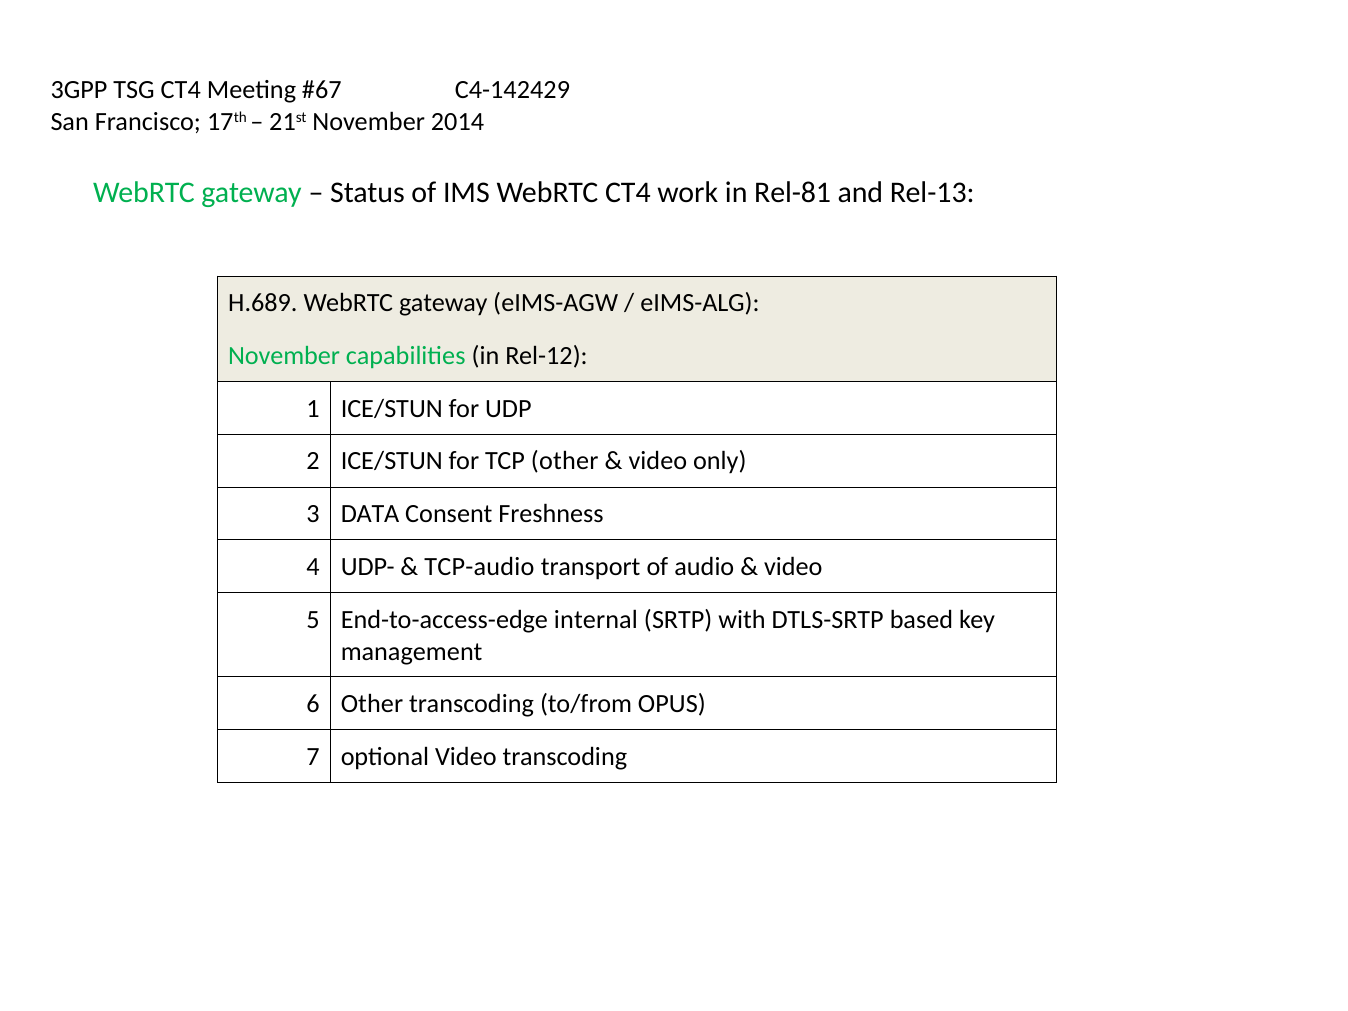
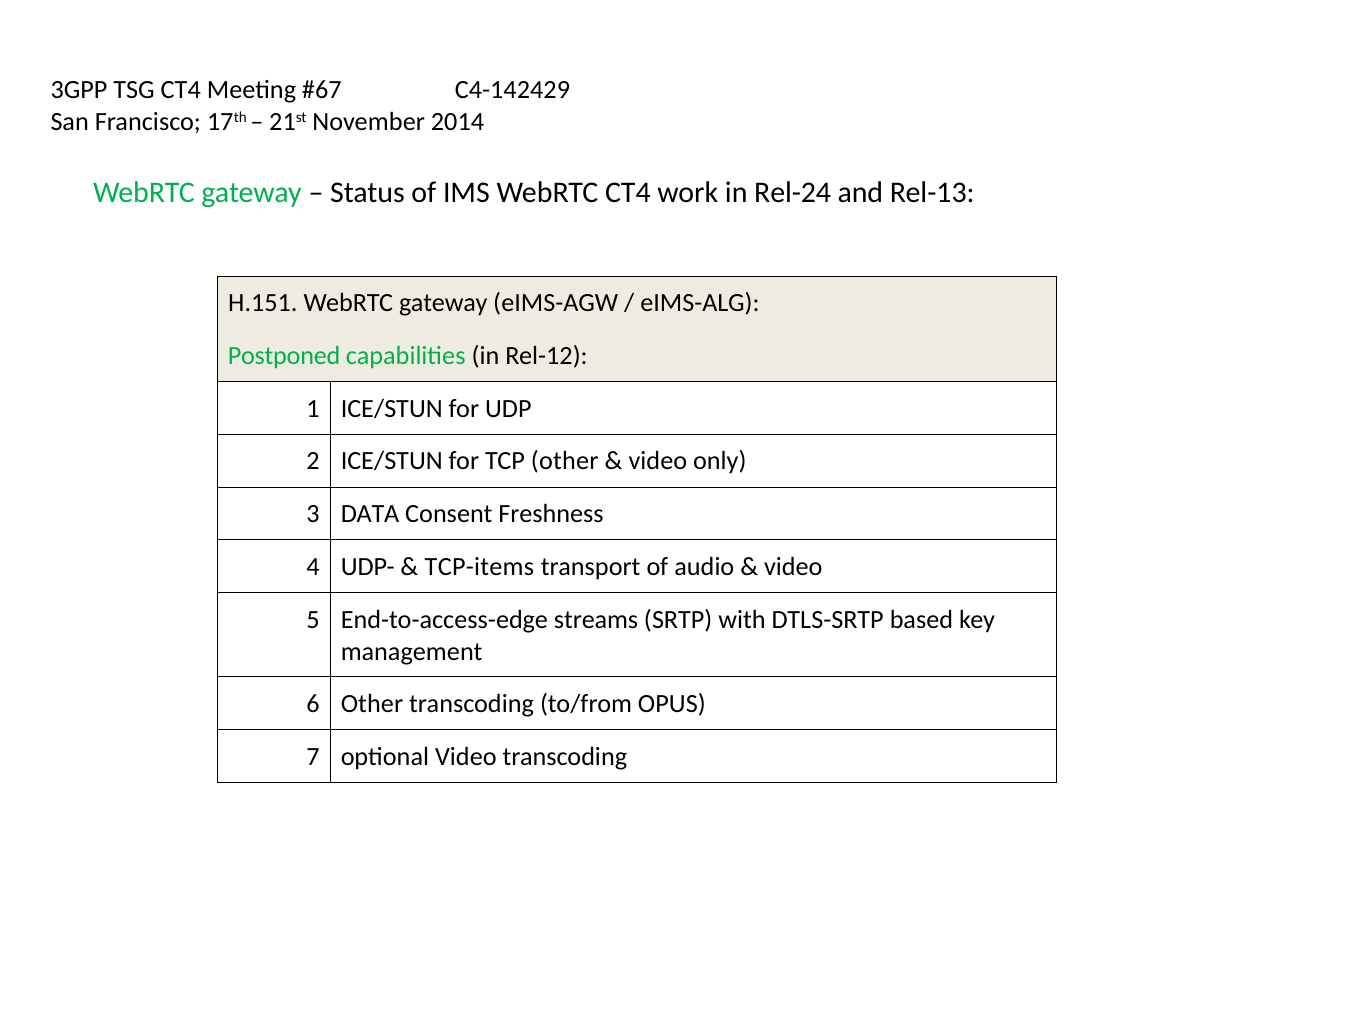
Rel-81: Rel-81 -> Rel-24 (793, 193)
H.689: H.689 -> H.151 (263, 303)
November: November -> Postponed (284, 356)
TCP-audio: TCP-audio -> TCP-items (479, 567)
internal: internal -> streams (596, 619)
